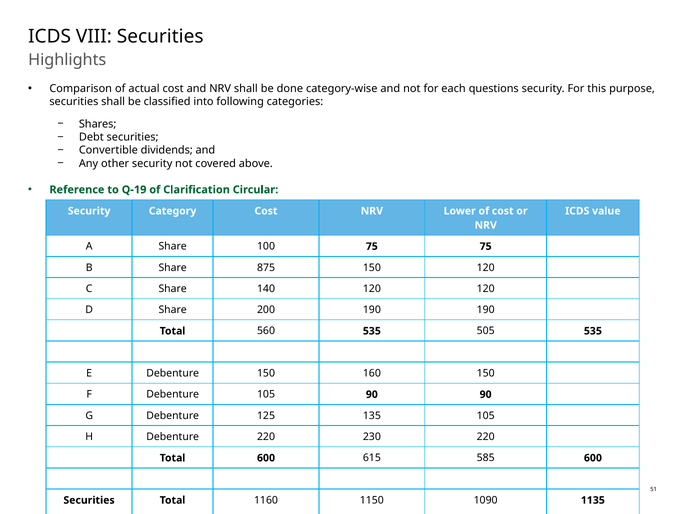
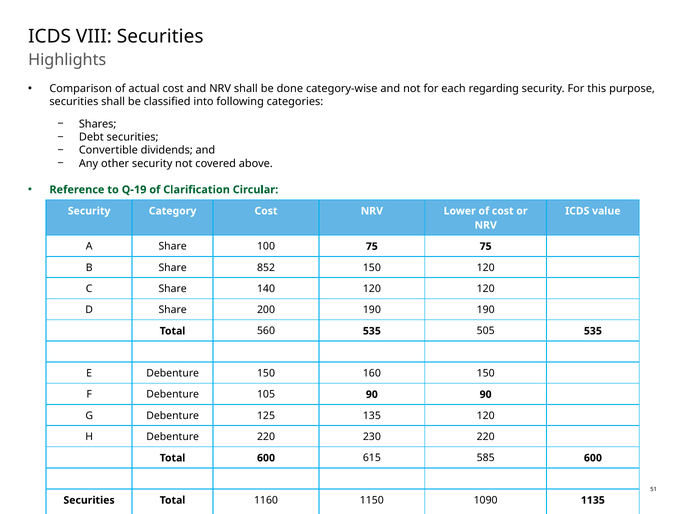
questions: questions -> regarding (494, 89)
875: 875 -> 852 (266, 267)
135 105: 105 -> 120 (486, 415)
